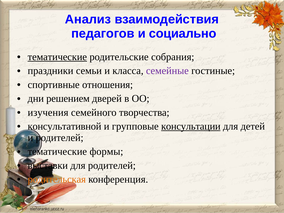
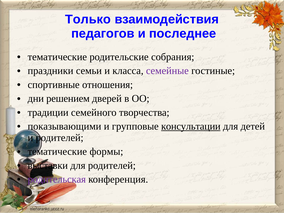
Анализ: Анализ -> Только (88, 19)
социально: социально -> последнее (183, 34)
тематические underline: present -> none (57, 57)
изучения: изучения -> традиции (48, 112)
консультативной: консультативной -> показывающими (64, 126)
родительская colour: orange -> purple (57, 179)
